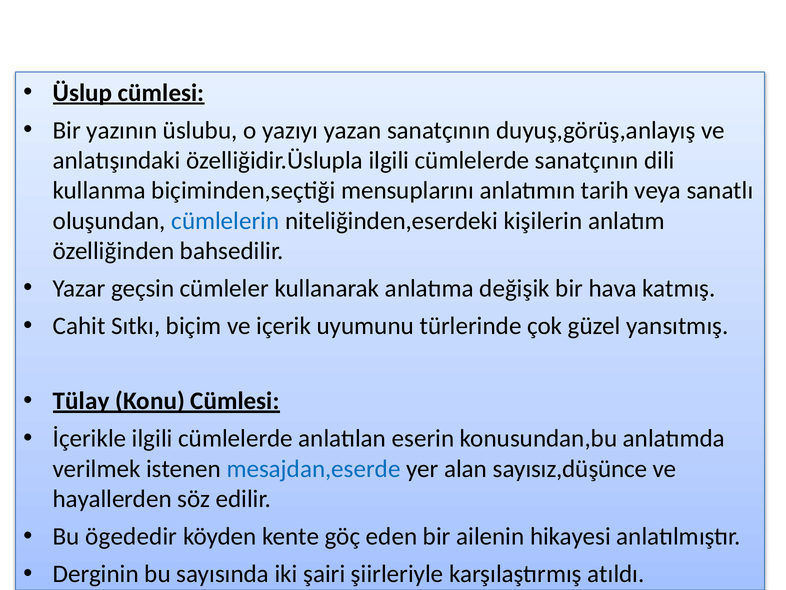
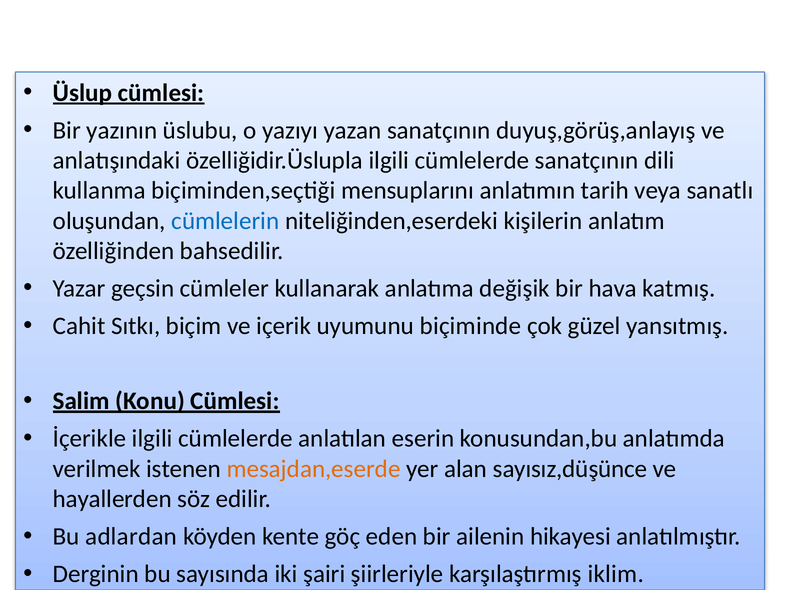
türlerinde: türlerinde -> biçiminde (470, 326)
Tülay: Tülay -> Salim (81, 401)
mesajdan,eserde colour: blue -> orange (314, 468)
ögededir: ögededir -> adlardan (131, 536)
atıldı: atıldı -> iklim (616, 574)
